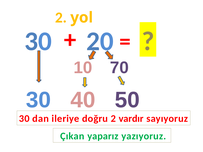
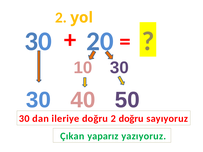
10 70: 70 -> 30 (119, 68)
2 vardır: vardır -> doğru (131, 119)
